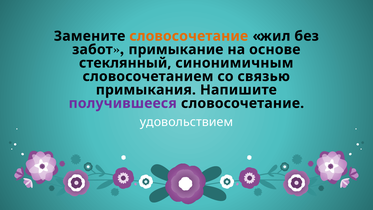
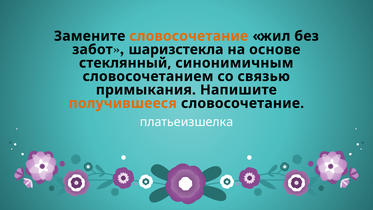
примыкание: примыкание -> шаризстекла (176, 49)
получившееся colour: purple -> orange (123, 103)
удовольствием: удовольствием -> платьеизшелка (186, 122)
